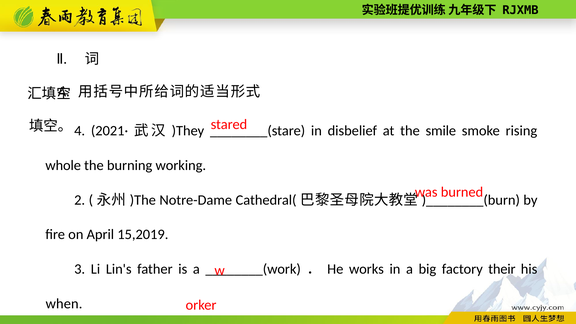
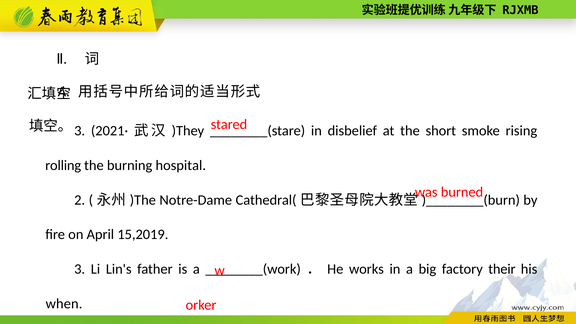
4: 4 -> 3 (80, 131)
smile: smile -> short (441, 131)
whole: whole -> rolling (63, 165)
working: working -> hospital (181, 165)
